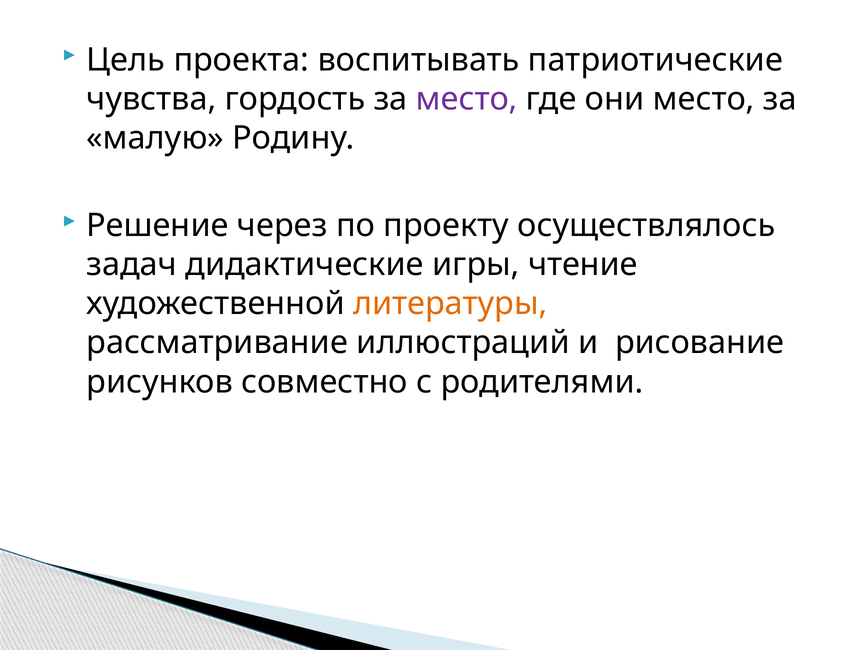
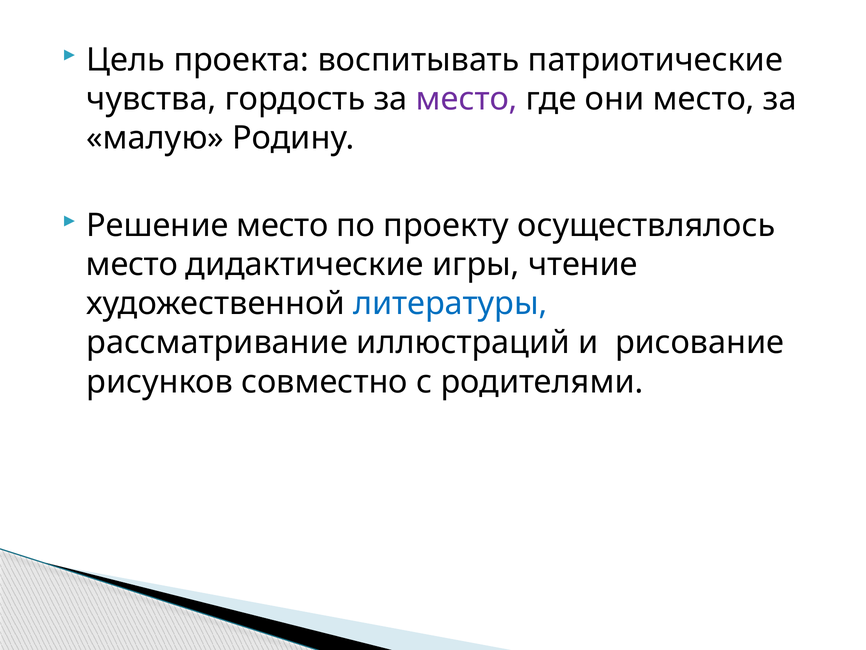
Решение через: через -> место (282, 225)
задач: задач -> место (132, 264)
литературы colour: orange -> blue (450, 303)
